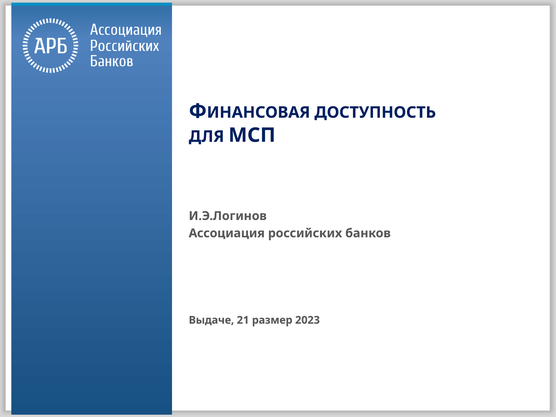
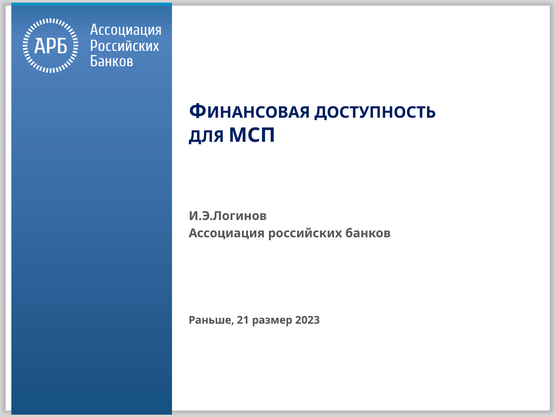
Выдаче: Выдаче -> Раньше (211, 320)
